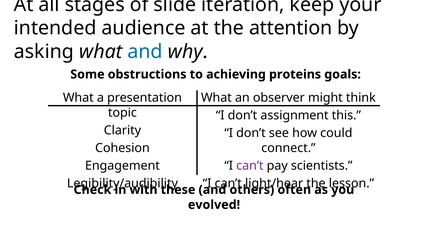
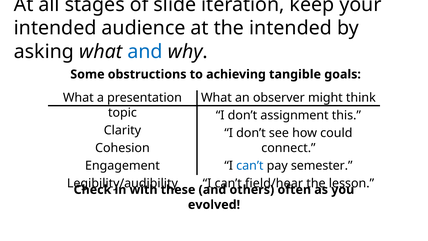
the attention: attention -> intended (291, 28)
proteins: proteins -> tangible (295, 74)
can’t colour: purple -> blue (250, 166)
scientists: scientists -> semester (322, 166)
light/hear: light/hear -> field/hear (274, 183)
